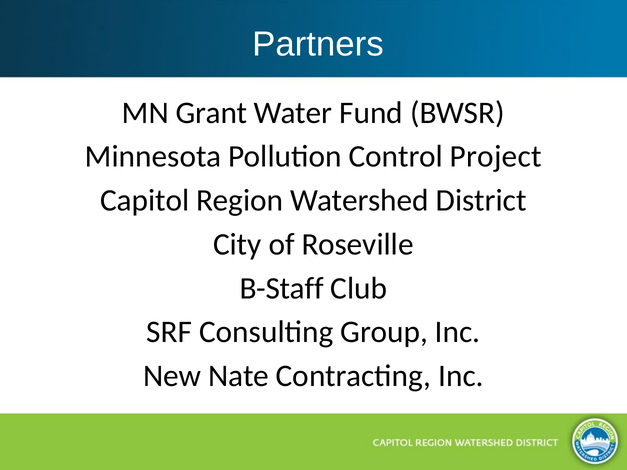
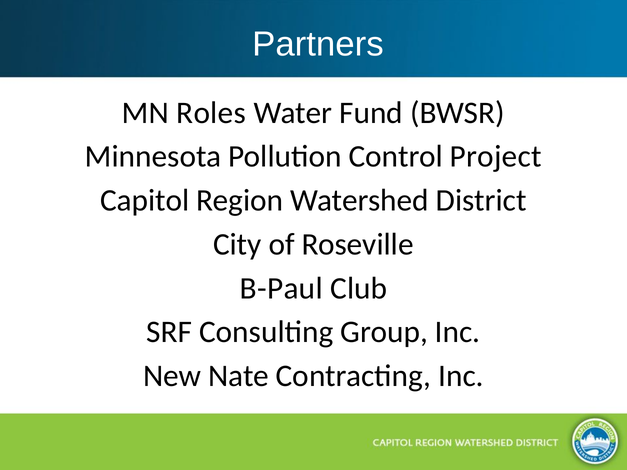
Grant: Grant -> Roles (211, 113)
B-Staff: B-Staff -> B-Paul (281, 288)
